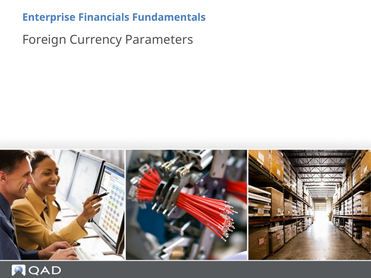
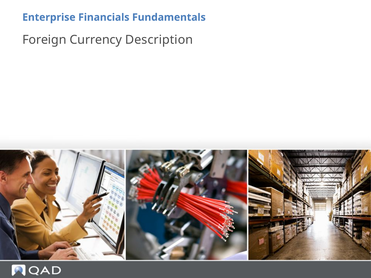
Parameters: Parameters -> Description (159, 40)
